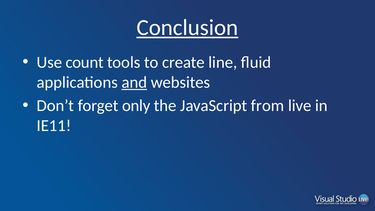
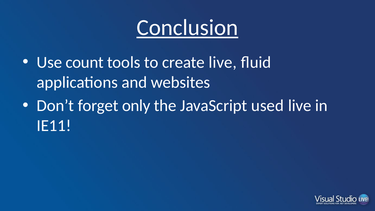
create line: line -> live (223, 62)
and underline: present -> none (134, 82)
from: from -> used (268, 106)
